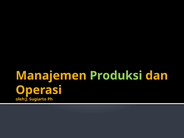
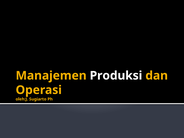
Produksi colour: light green -> white (116, 76)
